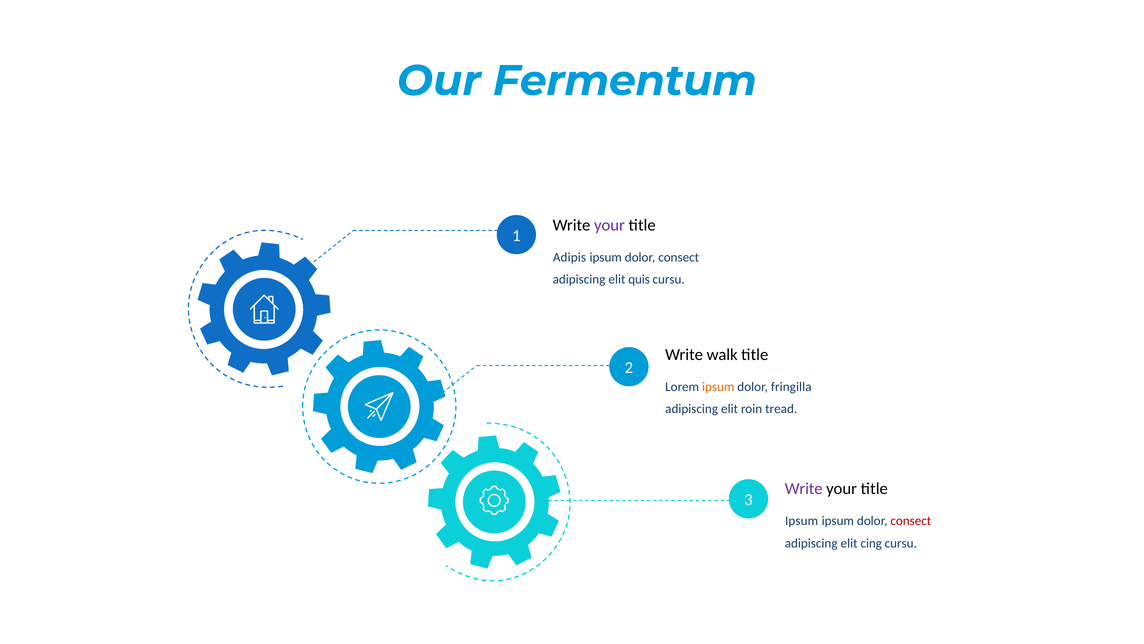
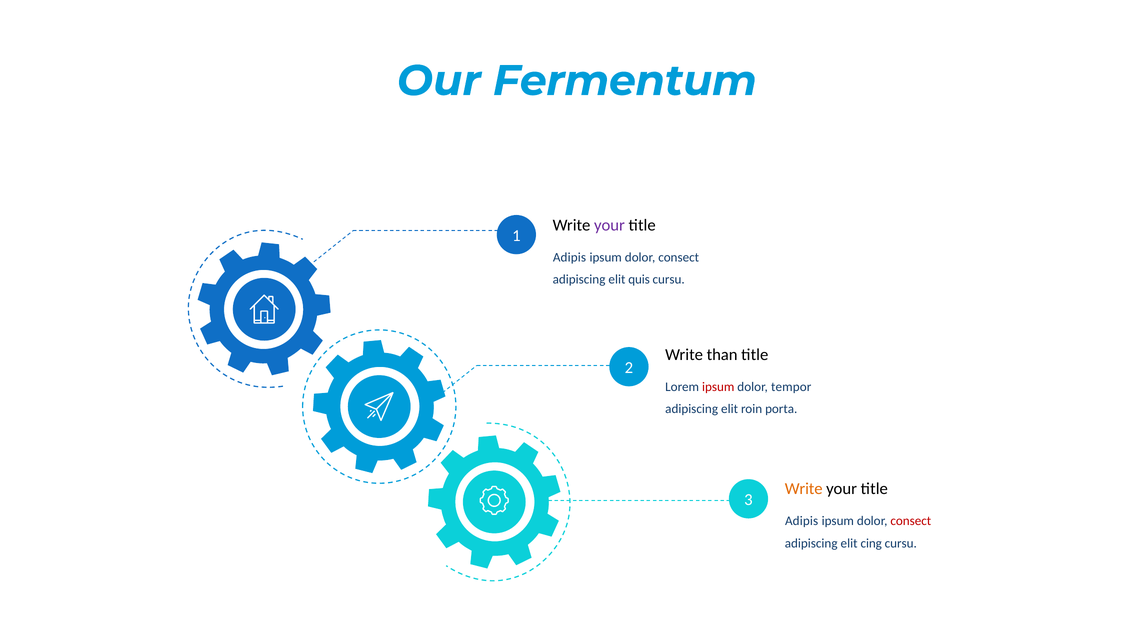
walk: walk -> than (722, 354)
ipsum colour: orange -> red (718, 387)
fringilla: fringilla -> tempor (791, 387)
tread: tread -> porta (781, 409)
Write colour: purple -> orange (804, 488)
Ipsum: Ipsum -> Adipis (802, 521)
